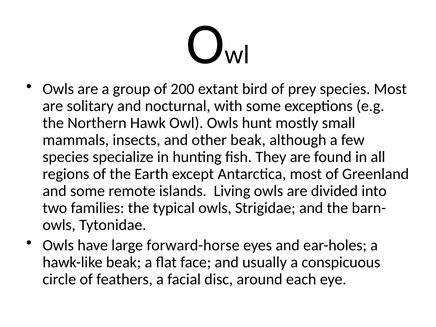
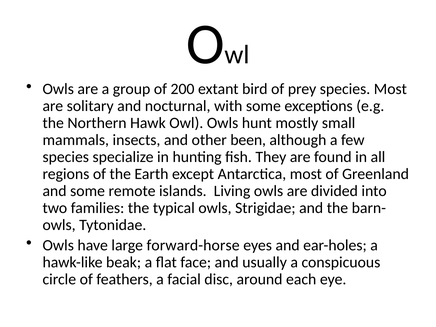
other beak: beak -> been (248, 140)
